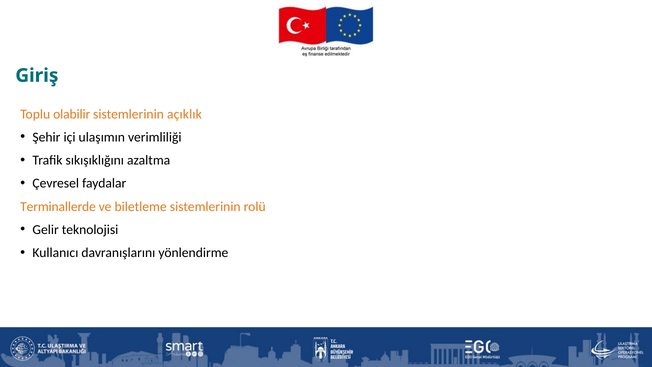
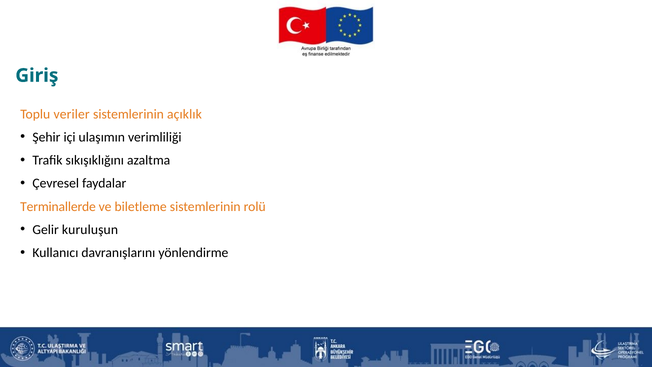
olabilir: olabilir -> veriler (72, 114)
teknolojisi: teknolojisi -> kuruluşun (90, 230)
